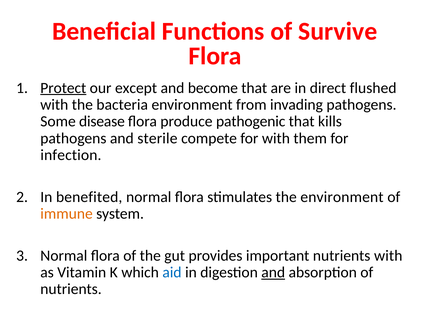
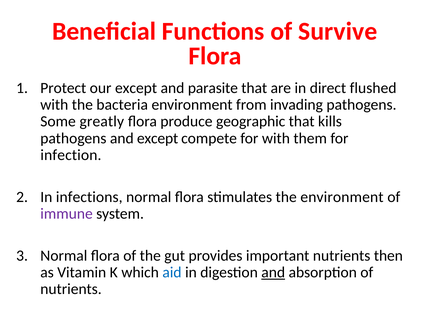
Protect underline: present -> none (63, 88)
become: become -> parasite (213, 88)
disease: disease -> greatly (102, 121)
pathogenic: pathogenic -> geographic (251, 121)
and sterile: sterile -> except (158, 138)
benefited: benefited -> infections (89, 197)
immune colour: orange -> purple (67, 213)
nutrients with: with -> then (388, 255)
